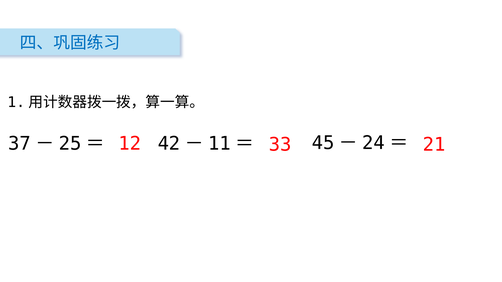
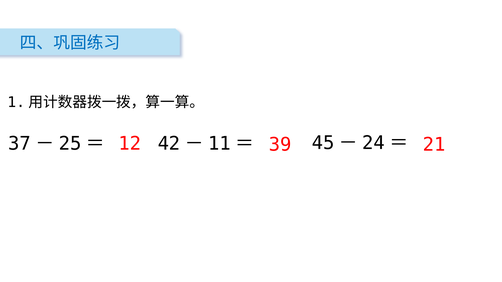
33: 33 -> 39 (280, 145)
